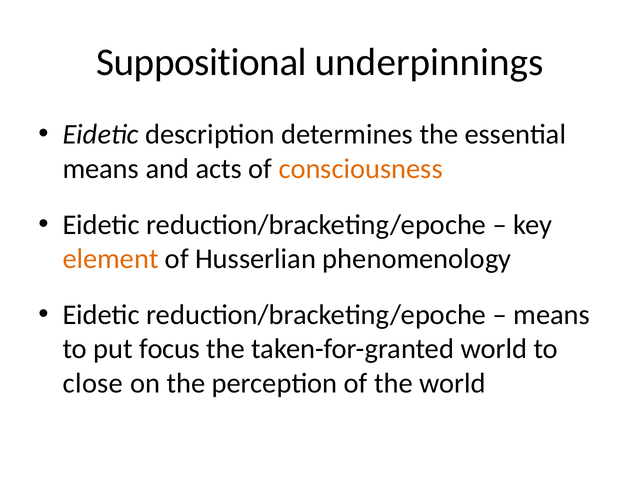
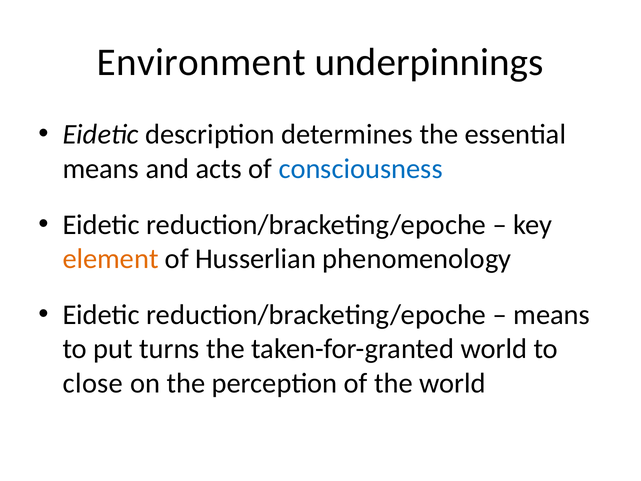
Suppositional: Suppositional -> Environment (201, 62)
consciousness colour: orange -> blue (361, 169)
focus: focus -> turns (169, 349)
